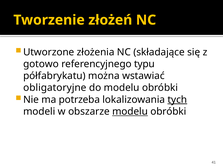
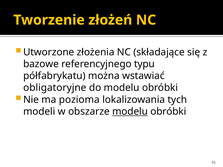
gotowo: gotowo -> bazowe (41, 64)
potrzeba: potrzeba -> pozioma (79, 100)
tych underline: present -> none (177, 100)
